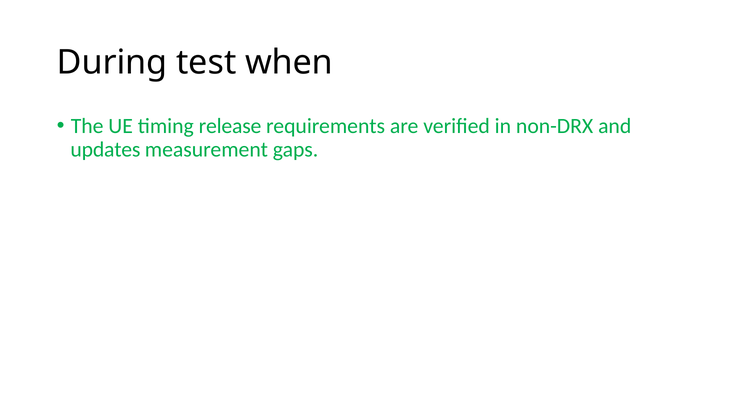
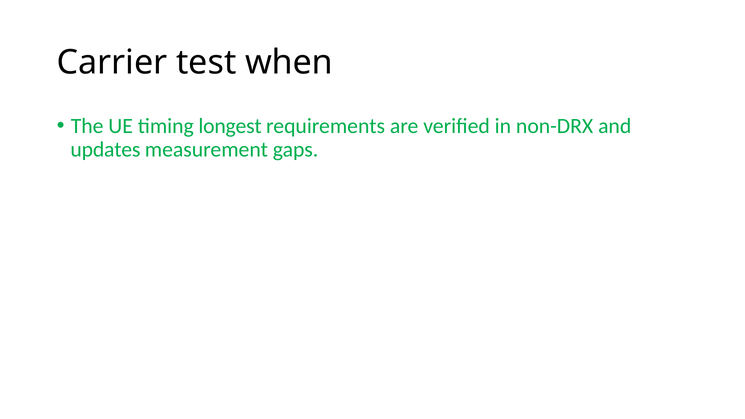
During: During -> Carrier (112, 63)
release: release -> longest (230, 126)
